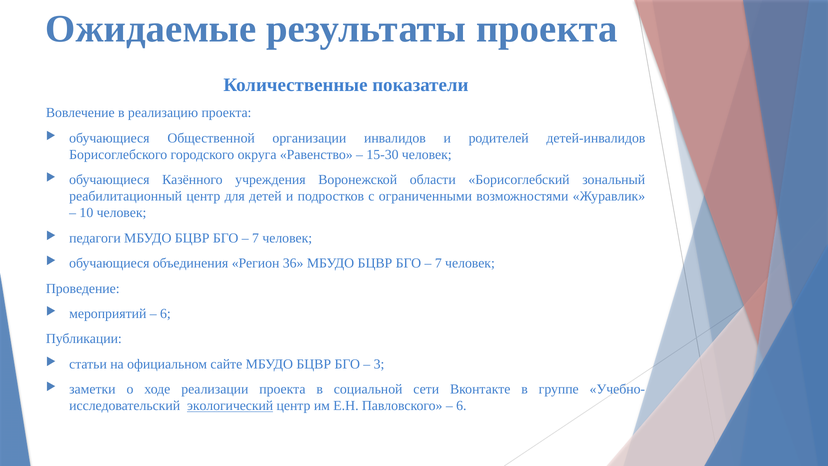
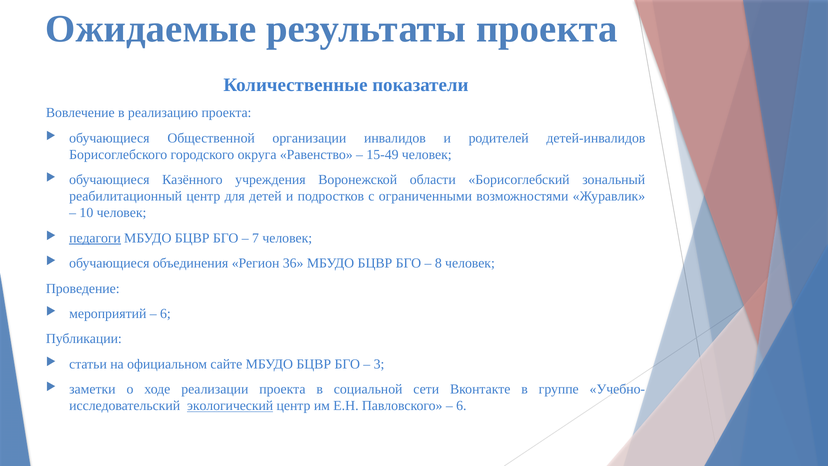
15-30: 15-30 -> 15-49 (382, 154)
педагоги underline: none -> present (95, 238)
7: 7 -> 8 (438, 263)
